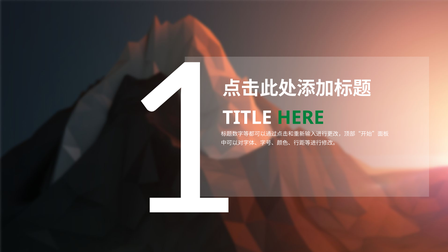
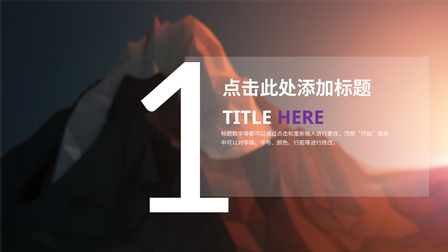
HERE colour: green -> purple (301, 118)
